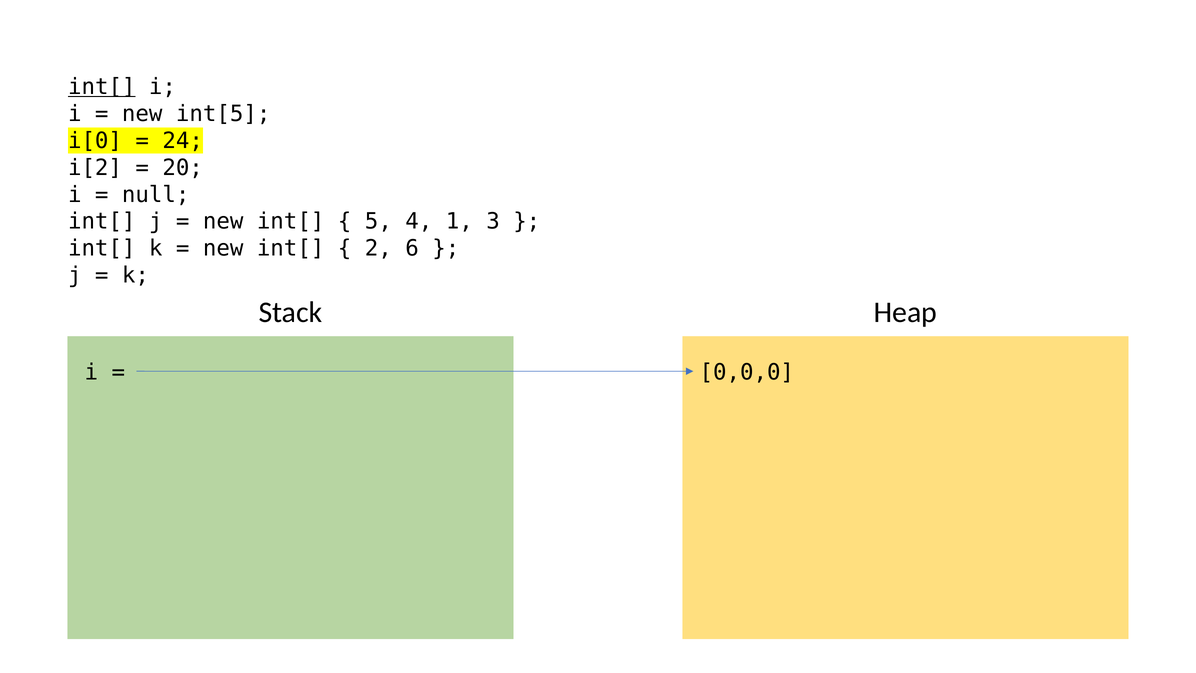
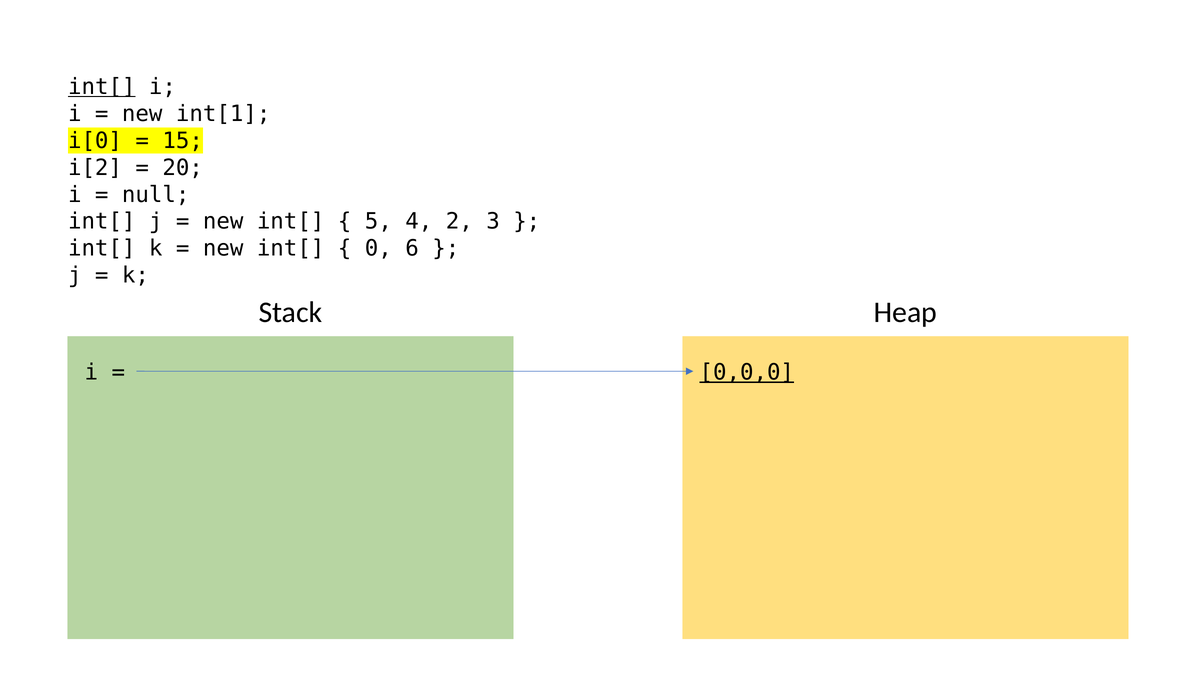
int[5: int[5 -> int[1 (223, 114)
24: 24 -> 15 (183, 141)
1: 1 -> 2 (459, 221)
2: 2 -> 0 (378, 248)
0,0,0 underline: none -> present (747, 372)
